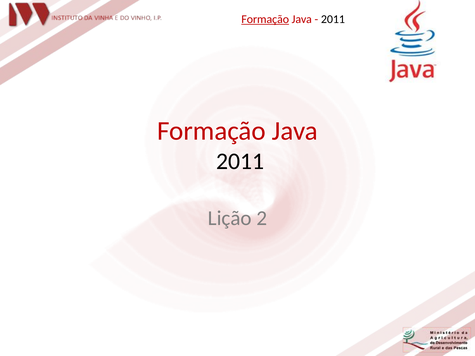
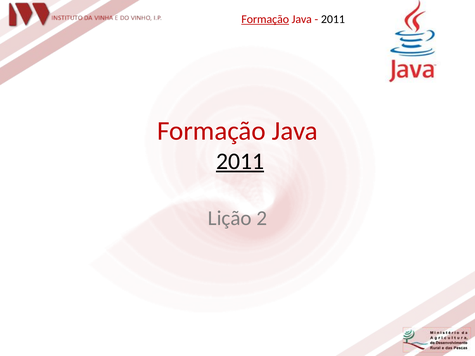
2011 underline: none -> present (240, 161)
